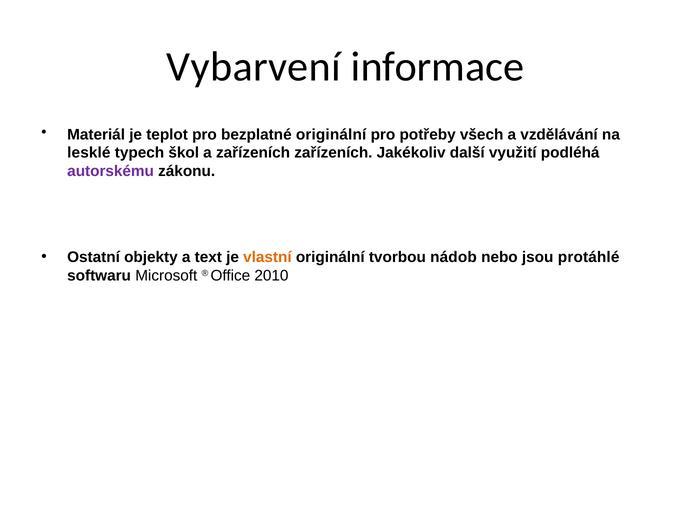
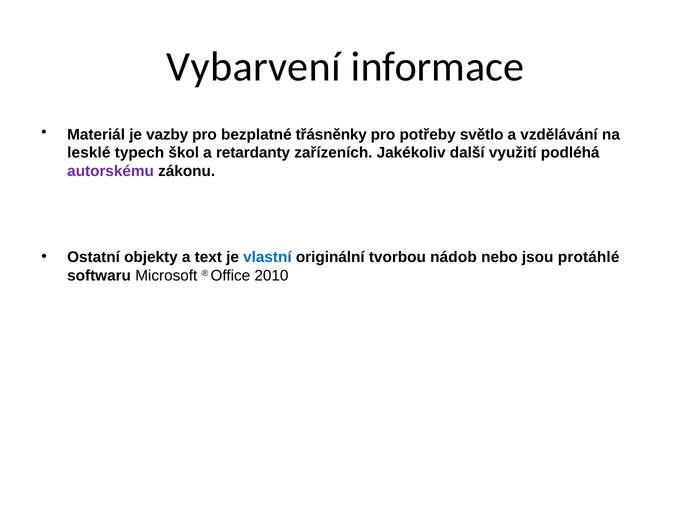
teplot: teplot -> vazby (167, 135)
bezplatné originální: originální -> třásněnky (331, 135)
všech: všech -> světlo (482, 135)
a zařízeních: zařízeních -> retardanty (253, 153)
vlastní colour: orange -> blue (267, 257)
